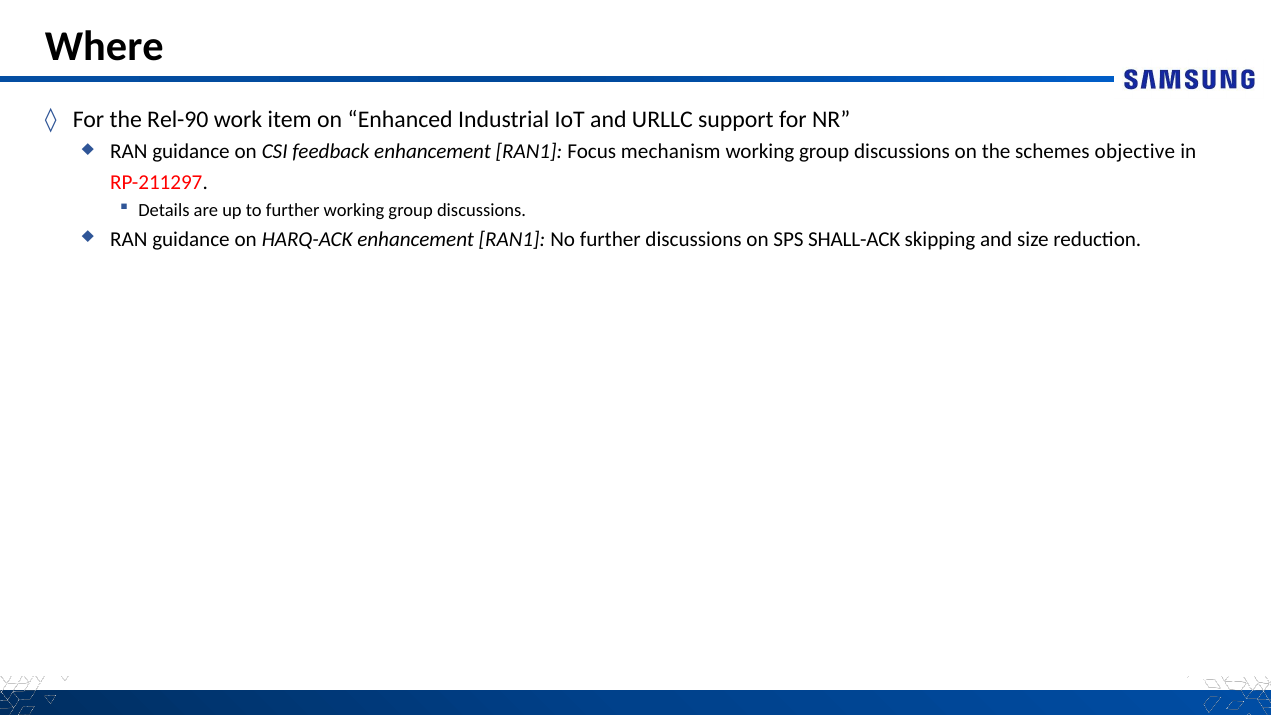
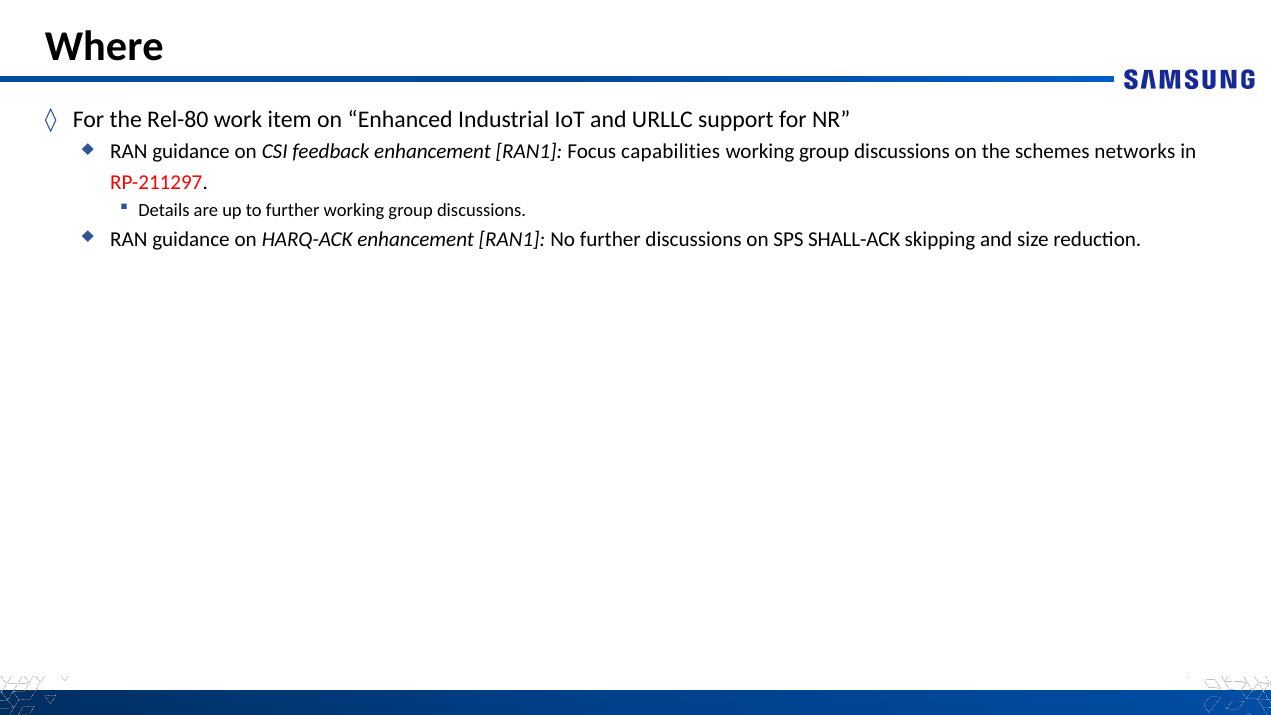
Rel-90: Rel-90 -> Rel-80 (178, 120)
mechanism: mechanism -> capabilities (671, 152)
objective: objective -> networks (1135, 152)
